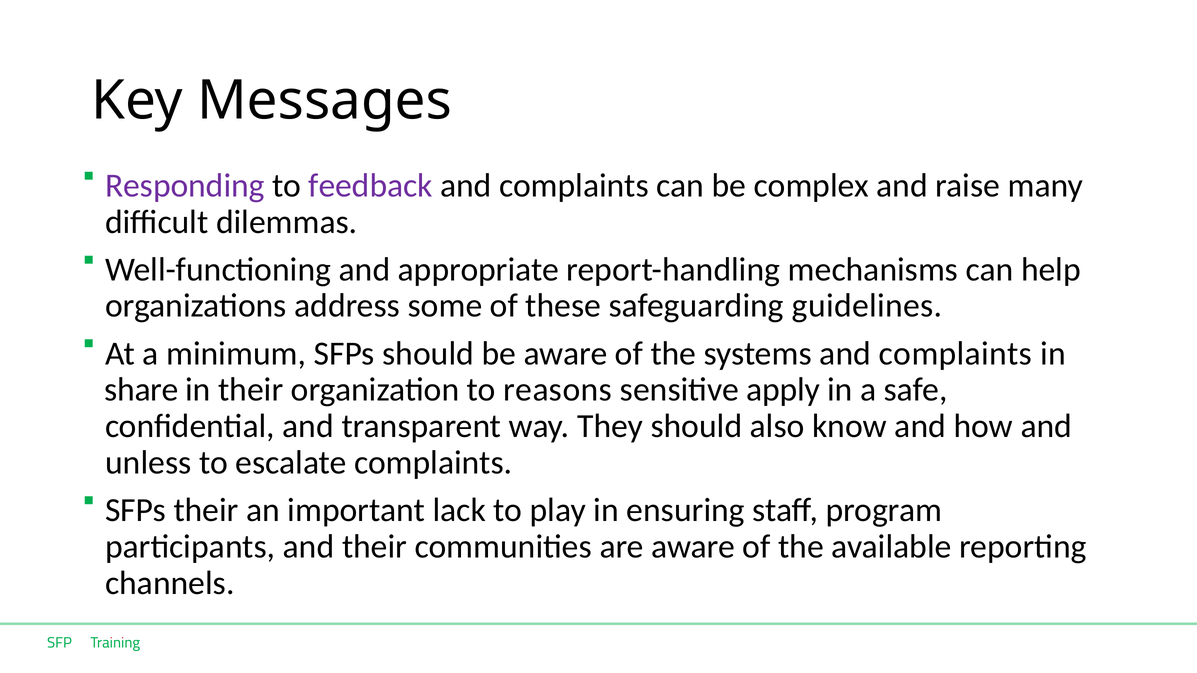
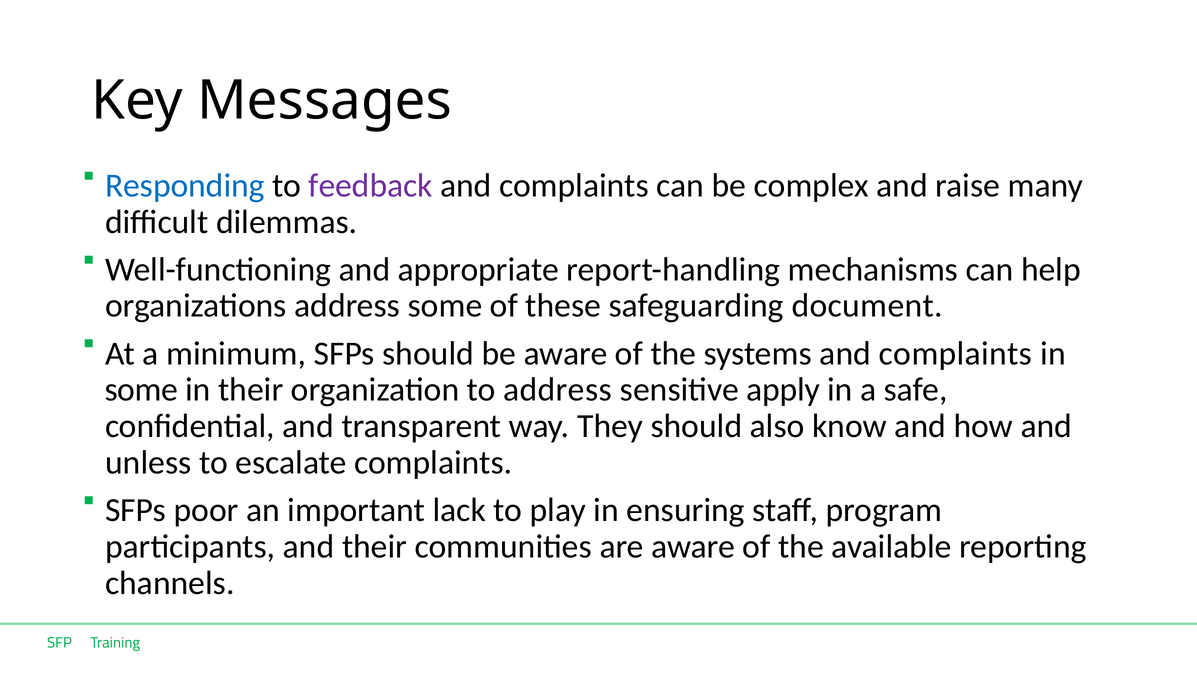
Responding colour: purple -> blue (185, 186)
guidelines: guidelines -> document (867, 306)
share: share -> some (141, 390)
to reasons: reasons -> address (558, 390)
SFPs their: their -> poor (206, 510)
